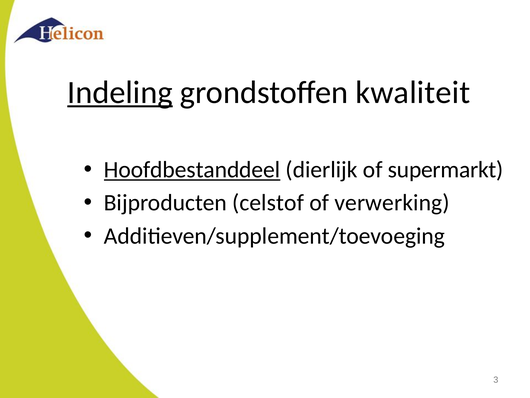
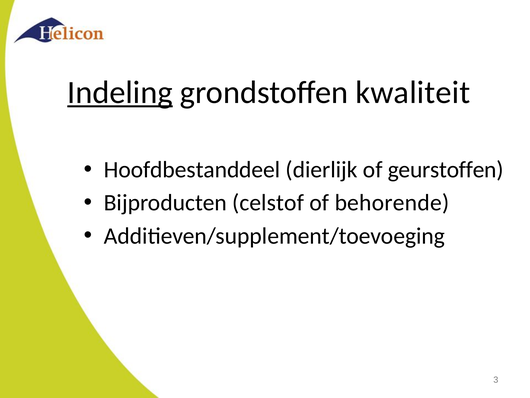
Hoofdbestanddeel underline: present -> none (192, 170)
supermarkt: supermarkt -> geurstoffen (446, 170)
verwerking: verwerking -> behorende (392, 203)
